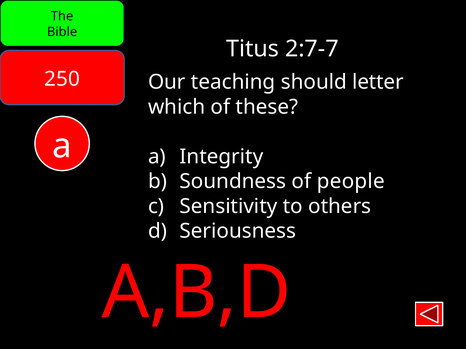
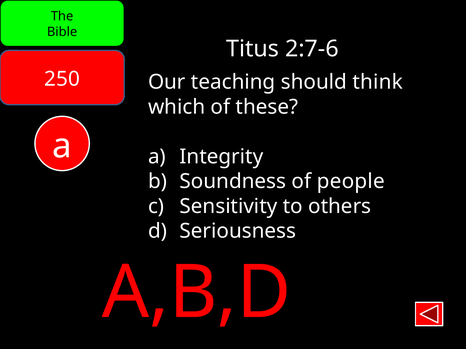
2:7-7: 2:7-7 -> 2:7-6 (312, 49)
letter: letter -> think (378, 82)
